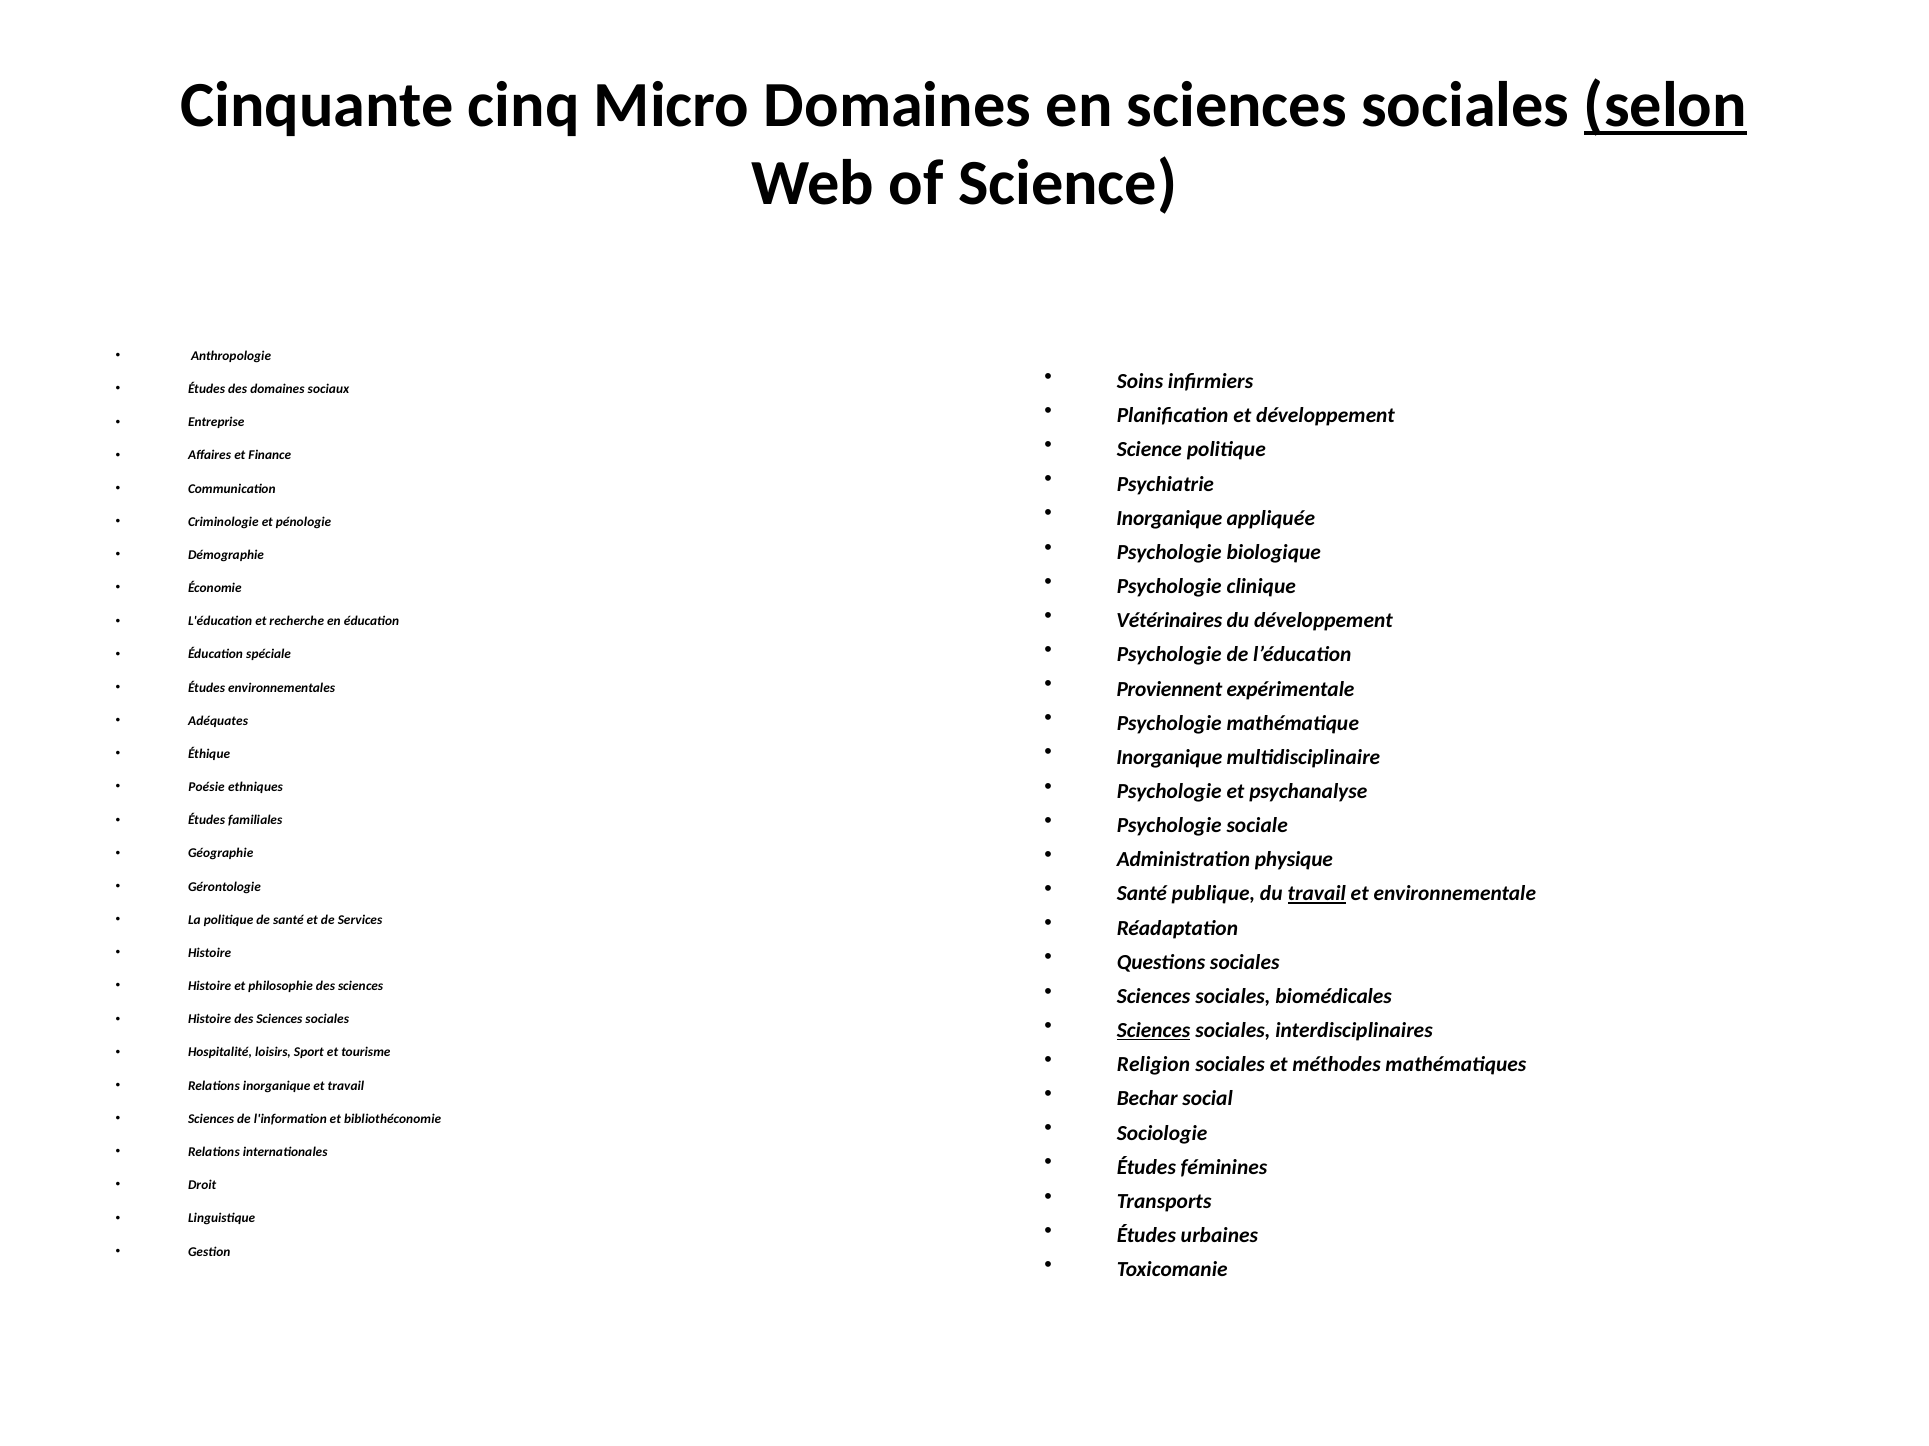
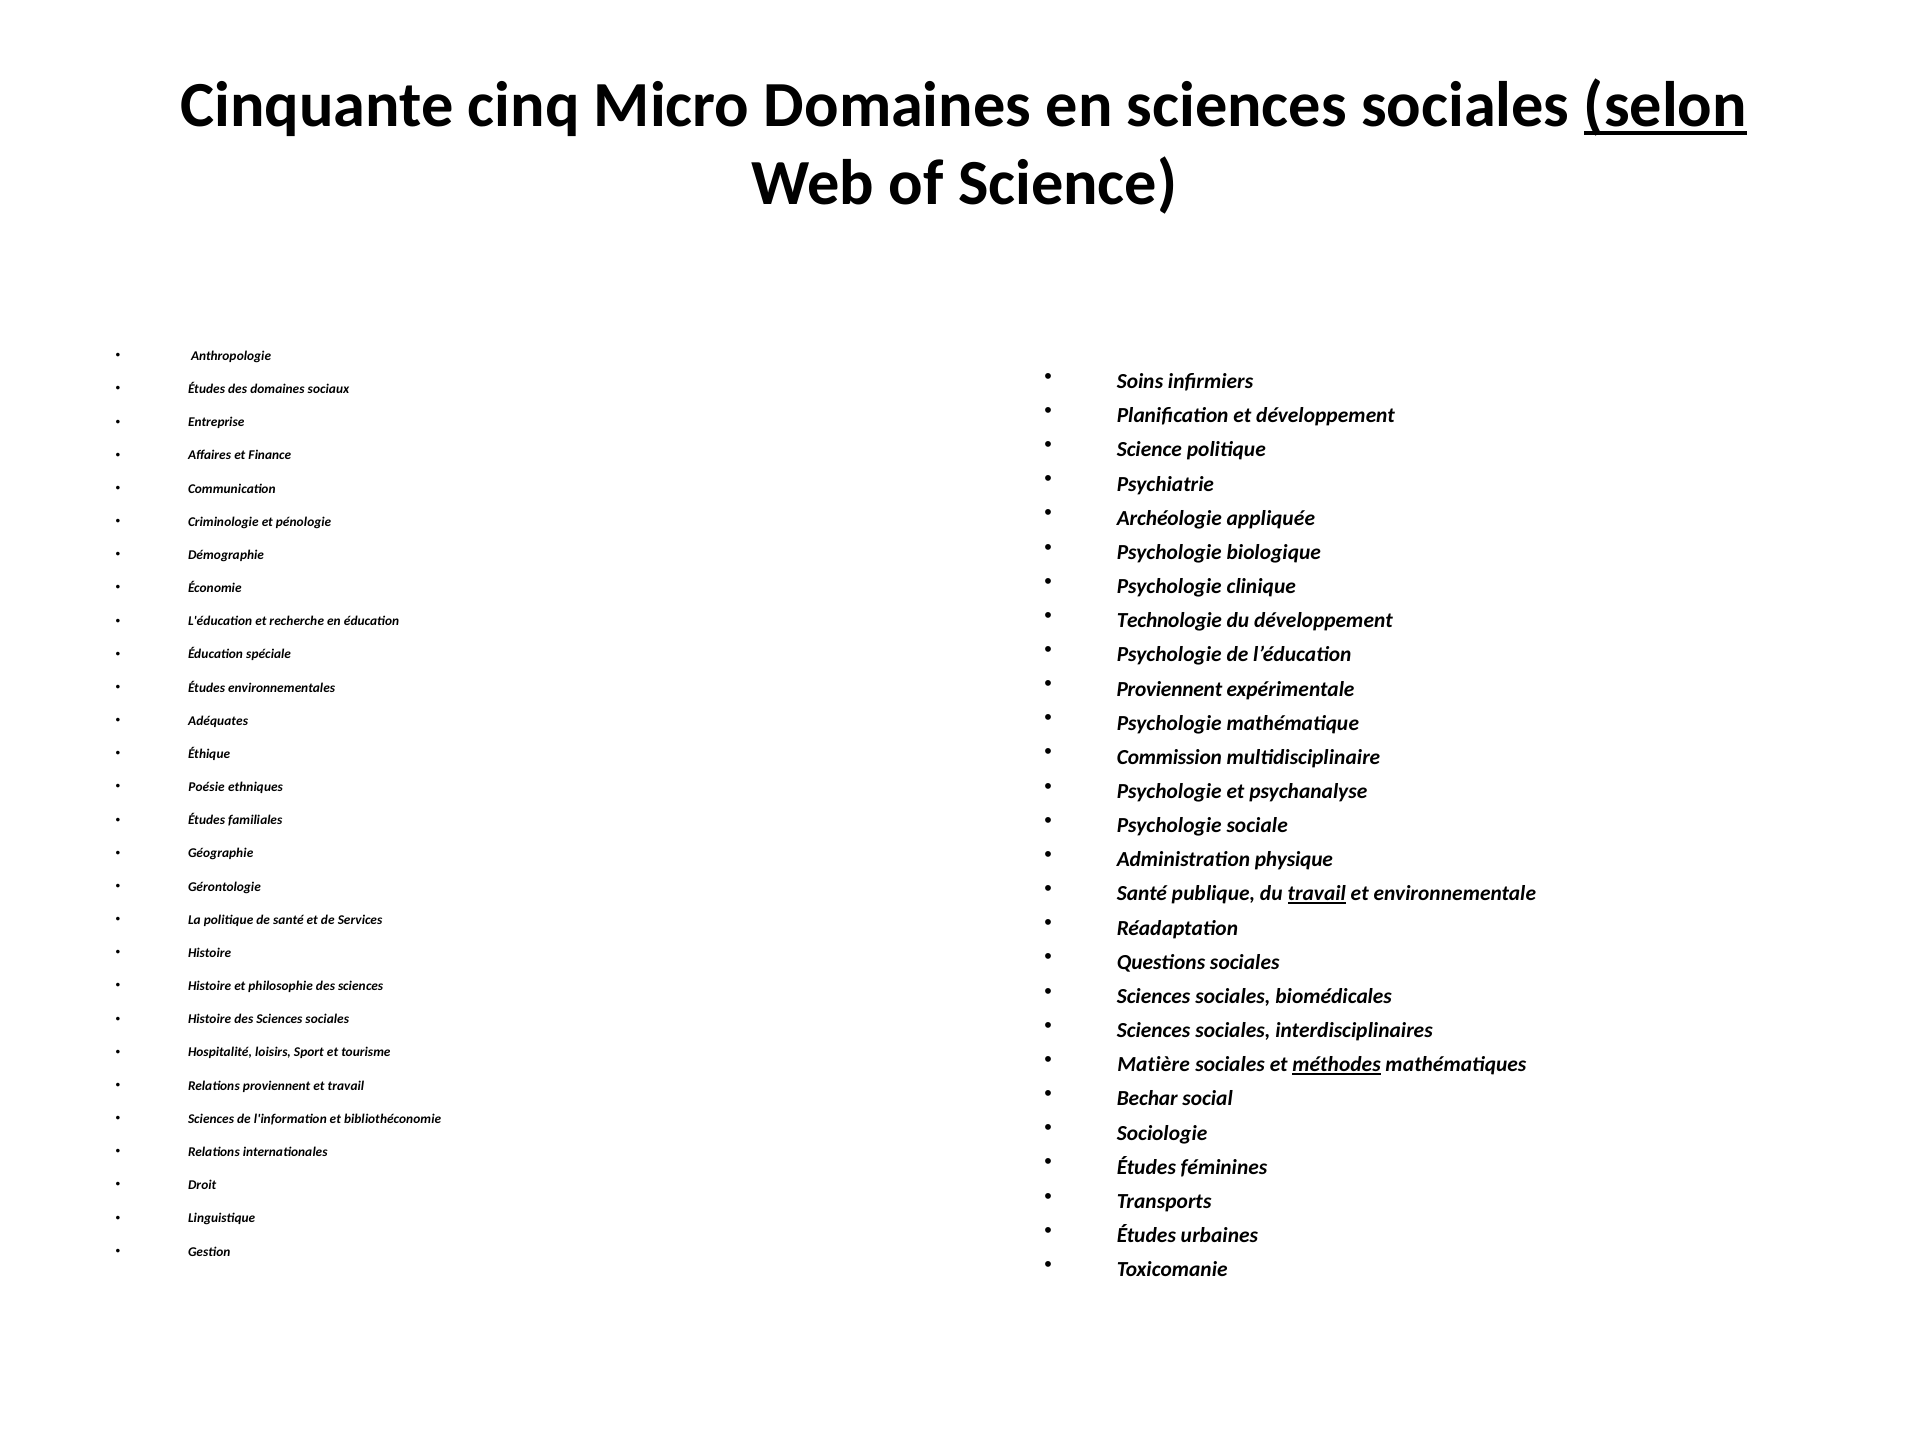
Inorganique: Inorganique -> Archéologie (1169, 518)
Vétérinaires: Vétérinaires -> Technologie (1169, 621)
Inorganique: Inorganique -> Commission (1169, 758)
Sciences underline: present -> none (1154, 1031)
Religion: Religion -> Matière (1154, 1065)
méthodes underline: none -> present (1337, 1065)
Relations inorganique: inorganique -> proviennent (277, 1086)
